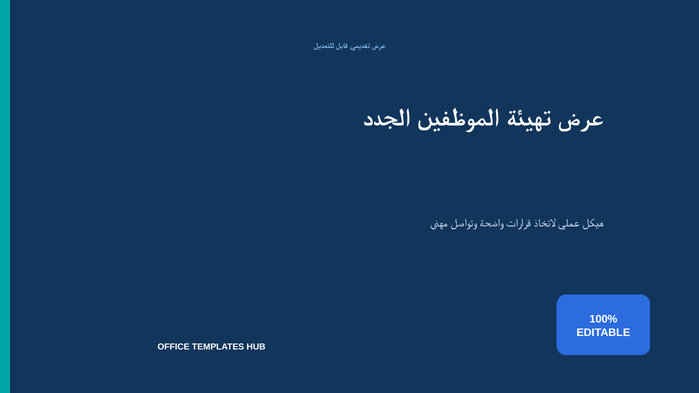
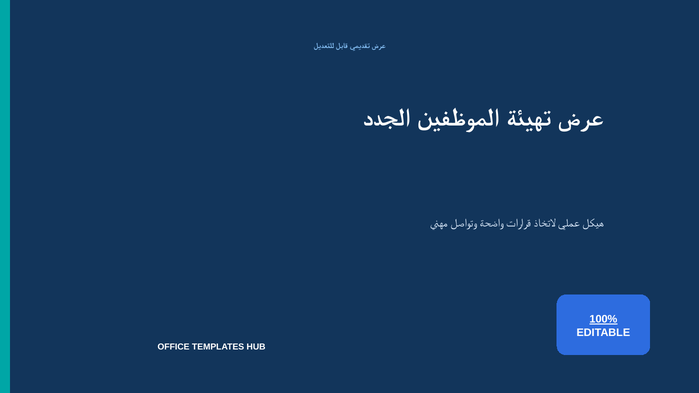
100% underline: none -> present (603, 320)
